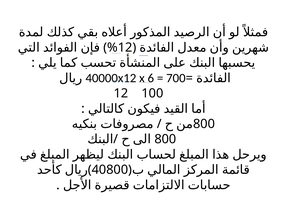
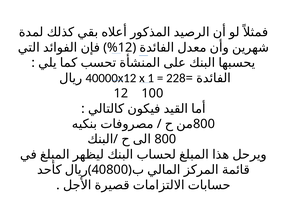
6: 6 -> 1 (151, 78)
700: 700 -> 228 (176, 78)
